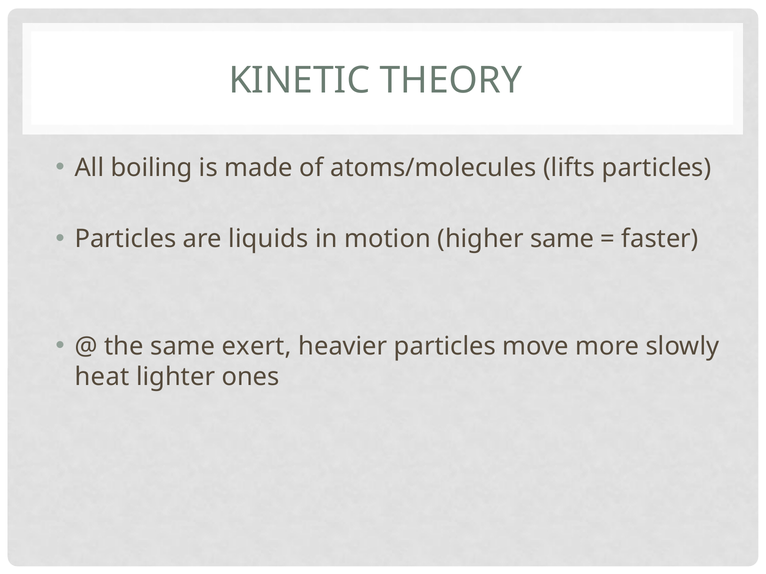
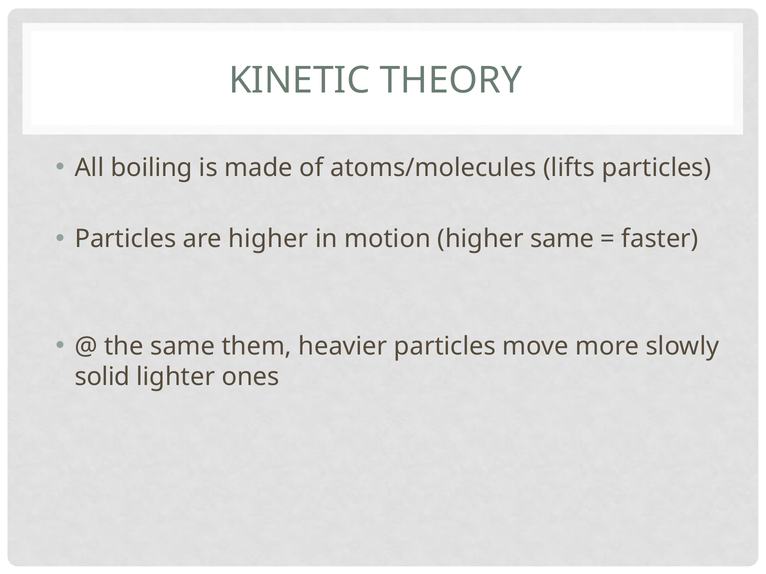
are liquids: liquids -> higher (268, 239)
exert: exert -> them (257, 346)
heat: heat -> solid (102, 377)
